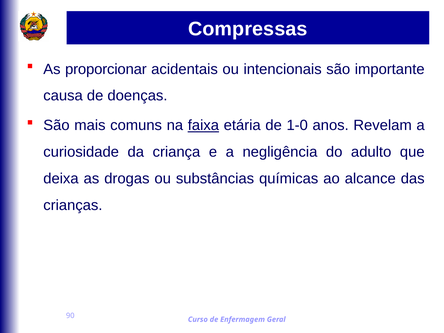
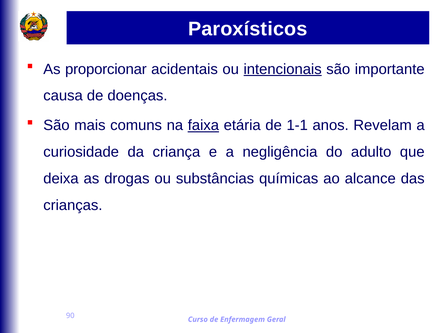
Compressas: Compressas -> Paroxísticos (248, 29)
intencionais underline: none -> present (283, 69)
1-0: 1-0 -> 1-1 (297, 125)
